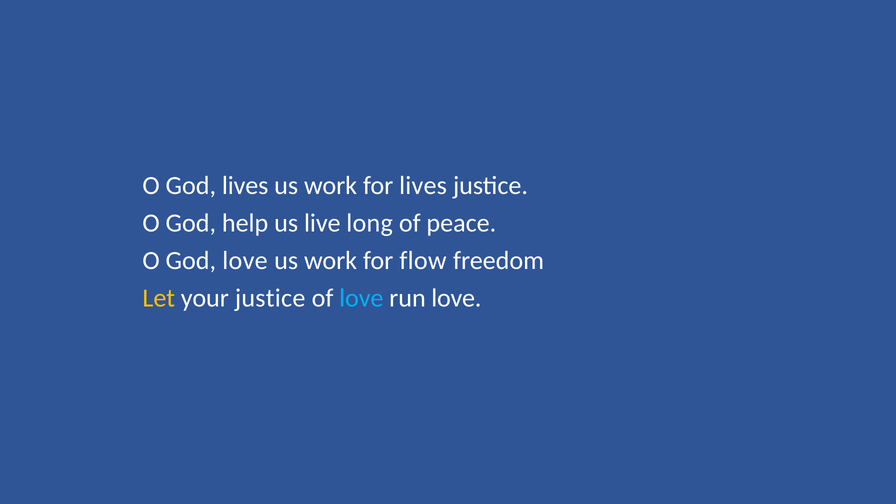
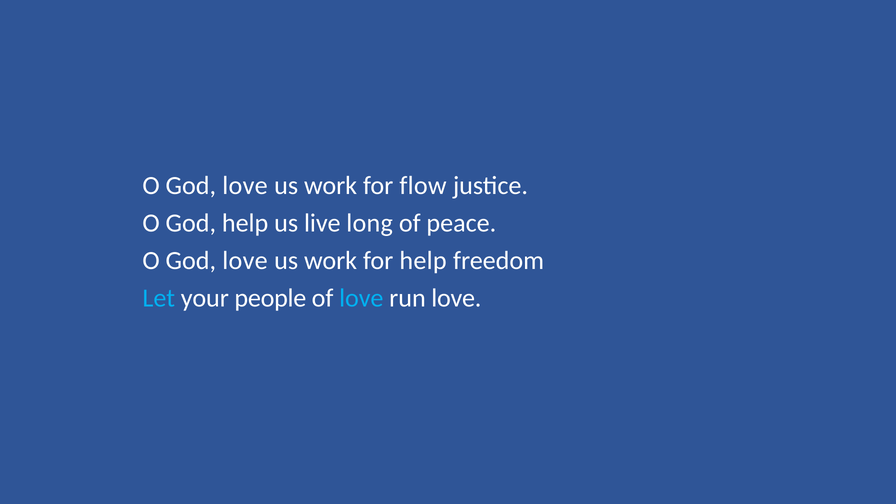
lives: lives -> love (245, 186)
for lives: lives -> flow (423, 186)
for flow: flow -> help (423, 261)
Let colour: yellow -> light blue (159, 298)
your justice: justice -> people (270, 298)
